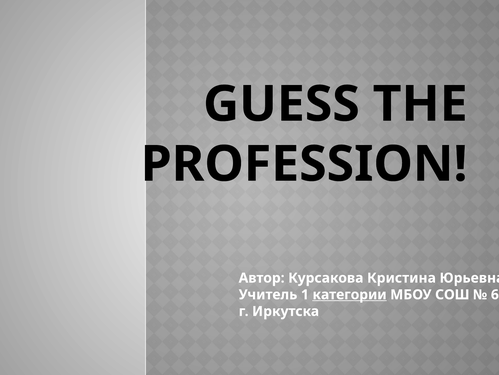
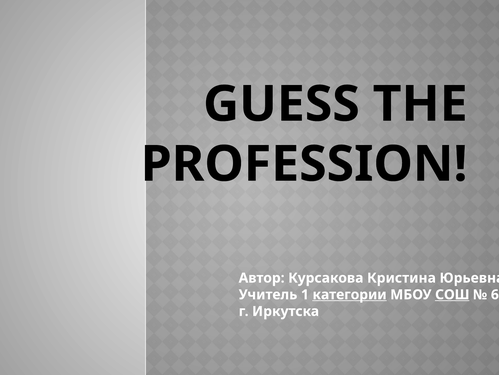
СОШ underline: none -> present (452, 294)
